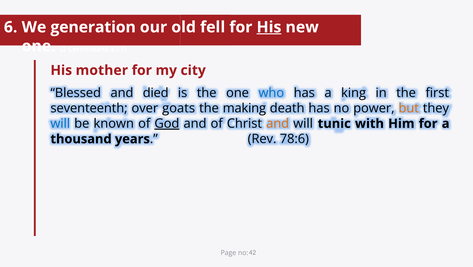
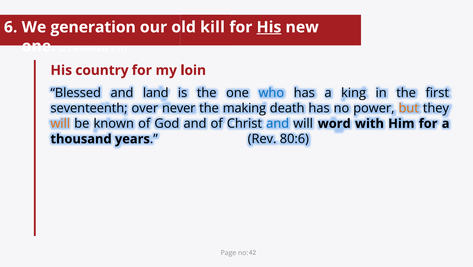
fell: fell -> kill (213, 27)
mother: mother -> country (102, 70)
city: city -> loin (193, 70)
died: died -> land (156, 93)
goats: goats -> never (179, 108)
will colour: blue -> orange (60, 123)
God underline: present -> none (167, 123)
and colour: orange -> blue (278, 123)
tunic: tunic -> word (334, 123)
78:6: 78:6 -> 80:6 (294, 139)
